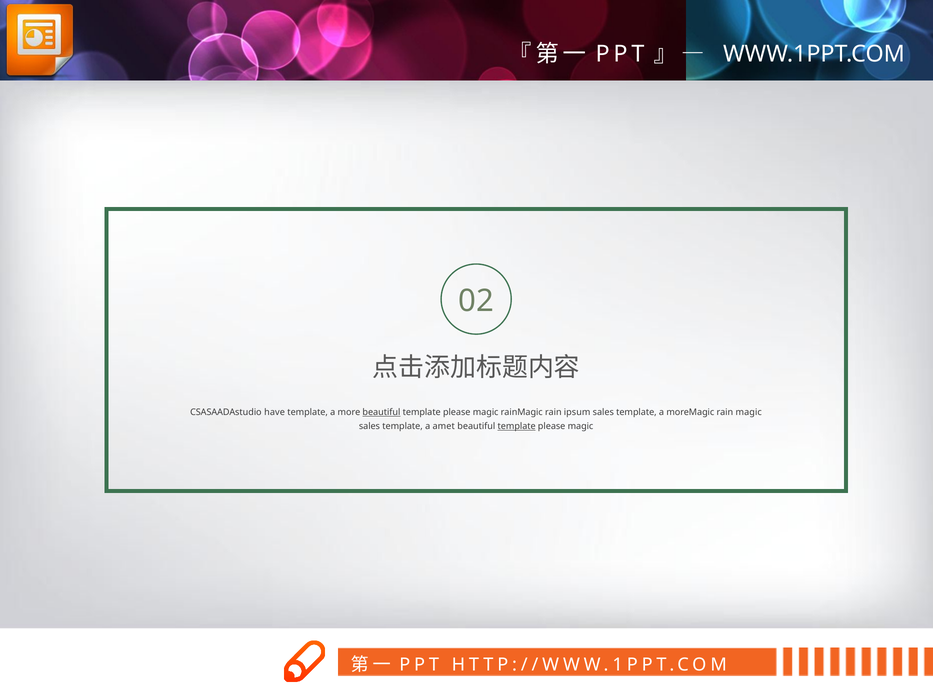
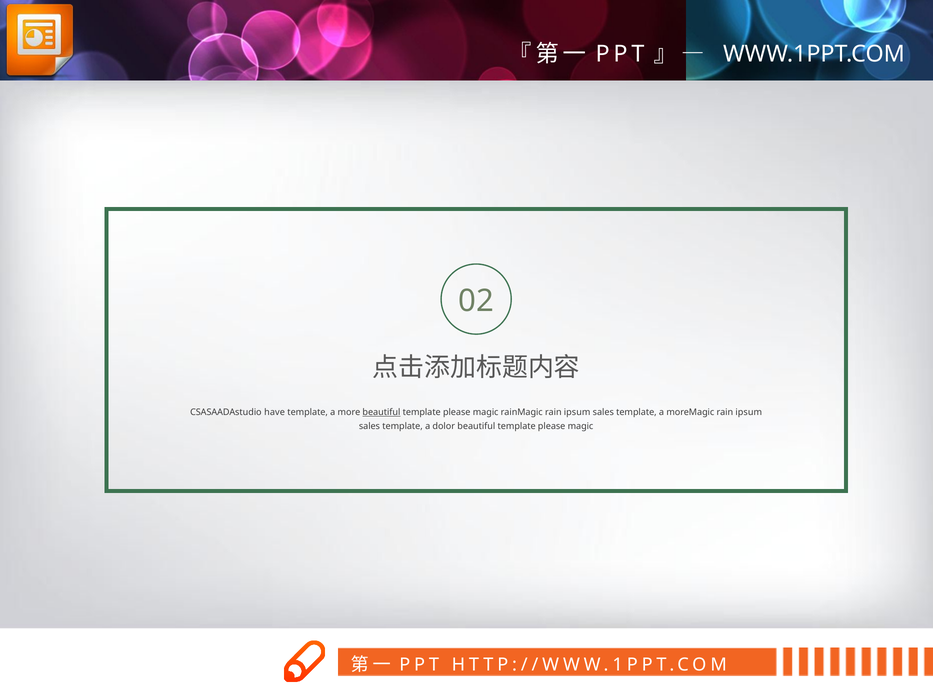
moreMagic rain magic: magic -> ipsum (749, 412)
amet: amet -> dolor (444, 426)
template underline: present -> none (517, 426)
